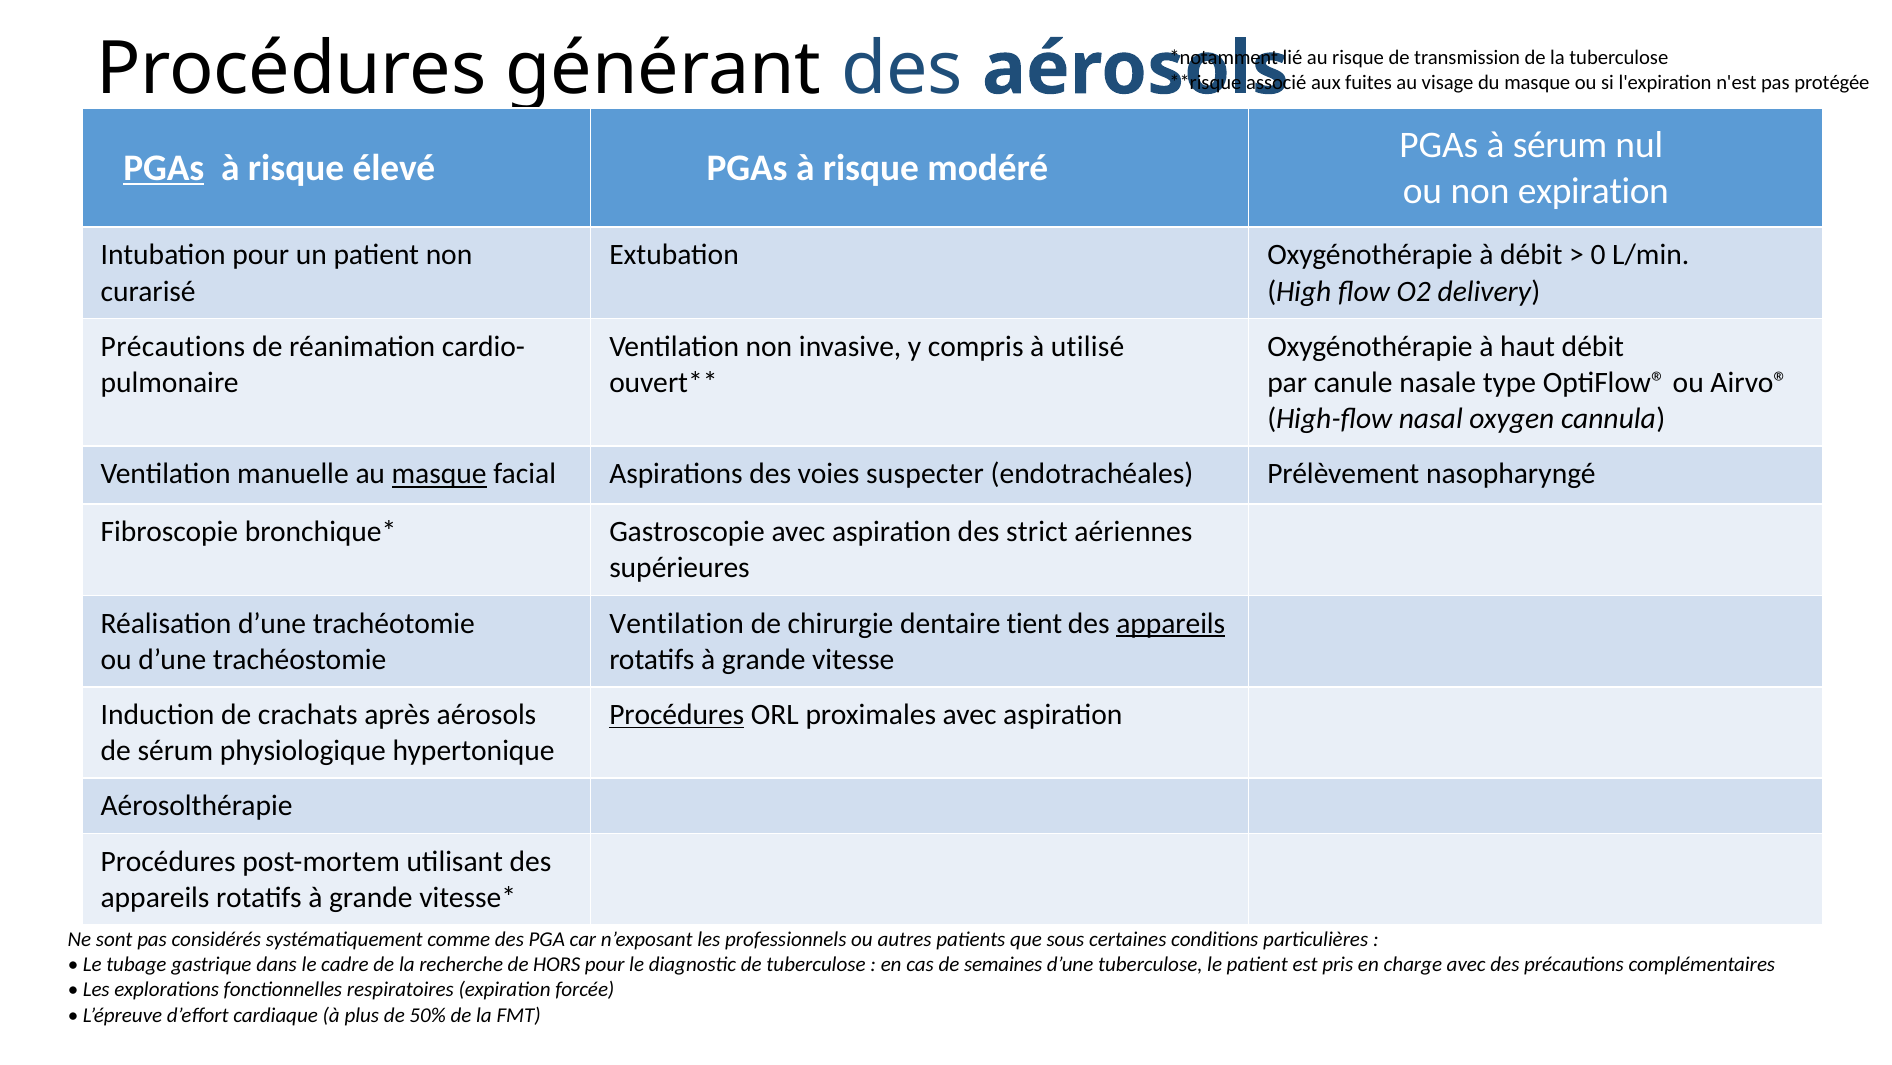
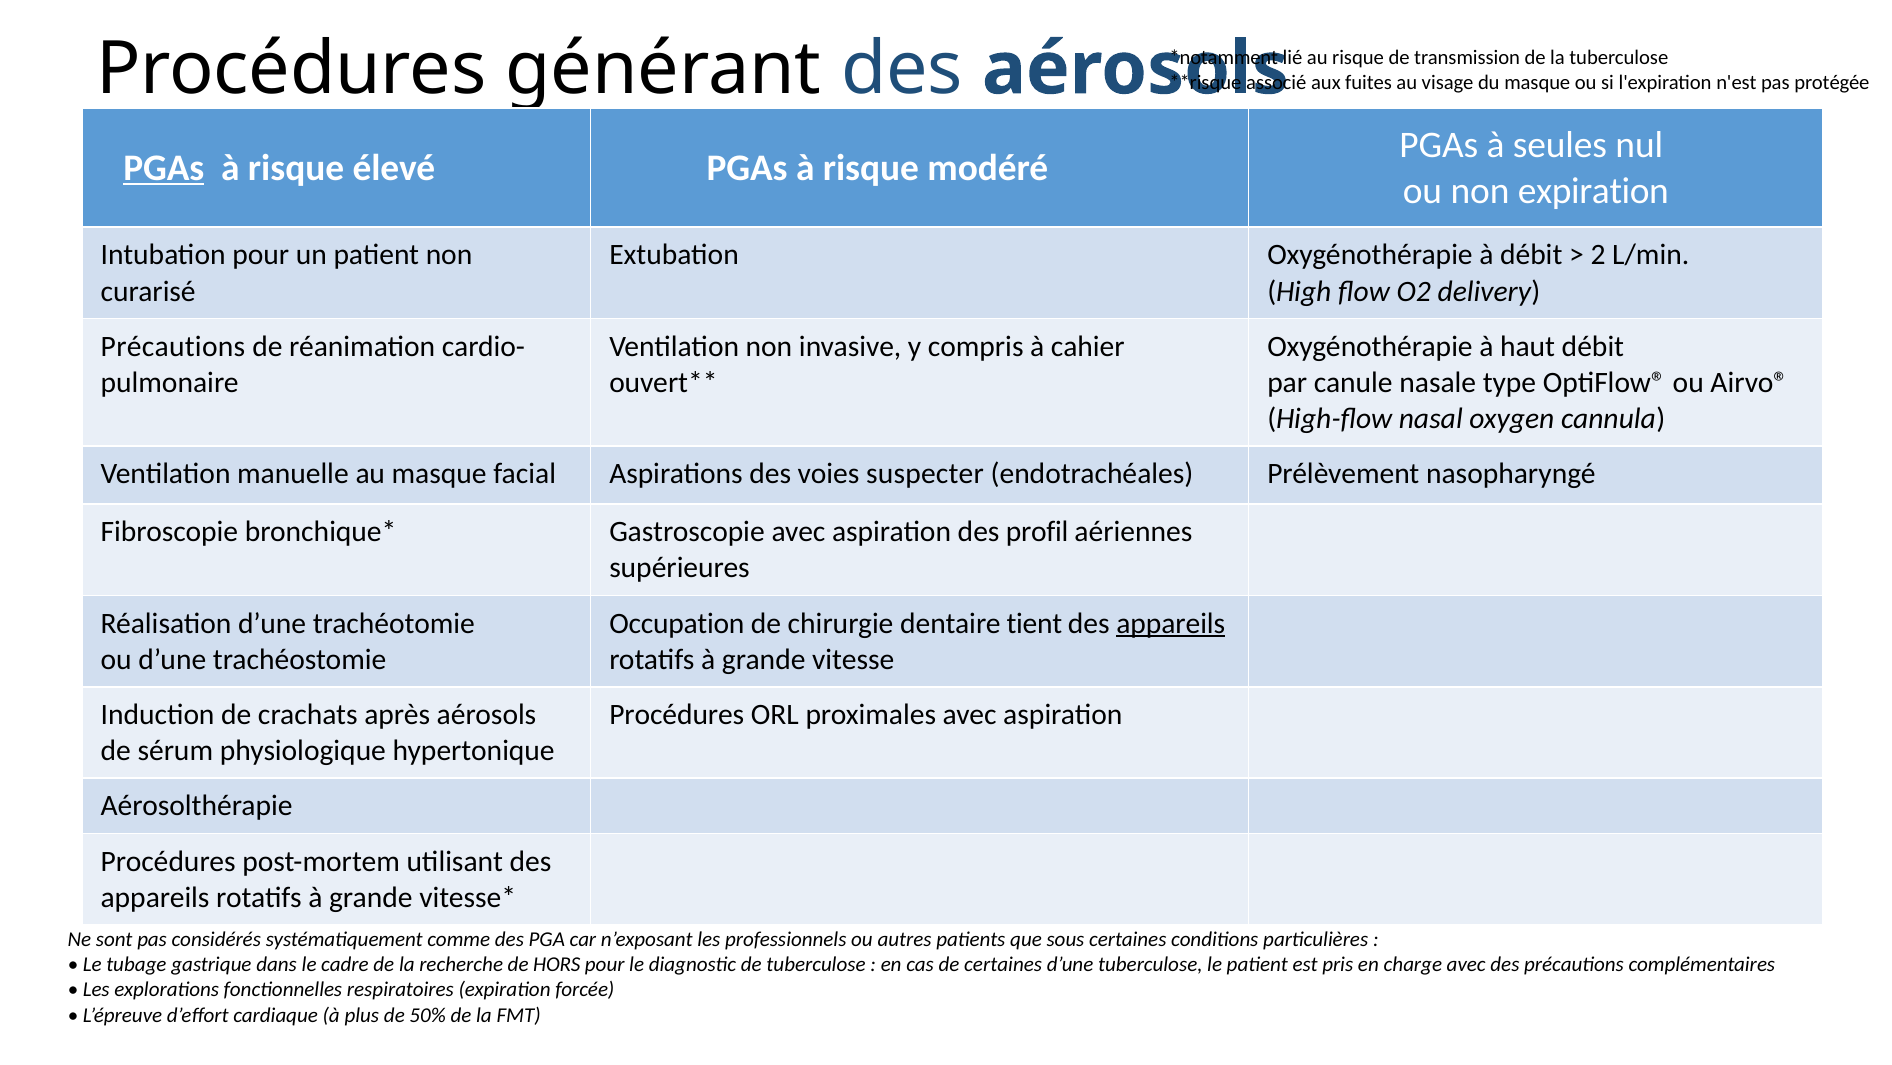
à sérum: sérum -> seules (1560, 145)
0: 0 -> 2 (1598, 255)
utilisé: utilisé -> cahier (1088, 346)
masque underline: present -> none (439, 474)
strict: strict -> profil (1037, 532)
Ventilation: Ventilation -> Occupation (677, 623)
Procédures underline: present -> none (677, 714)
de semaines: semaines -> certaines (1003, 964)
